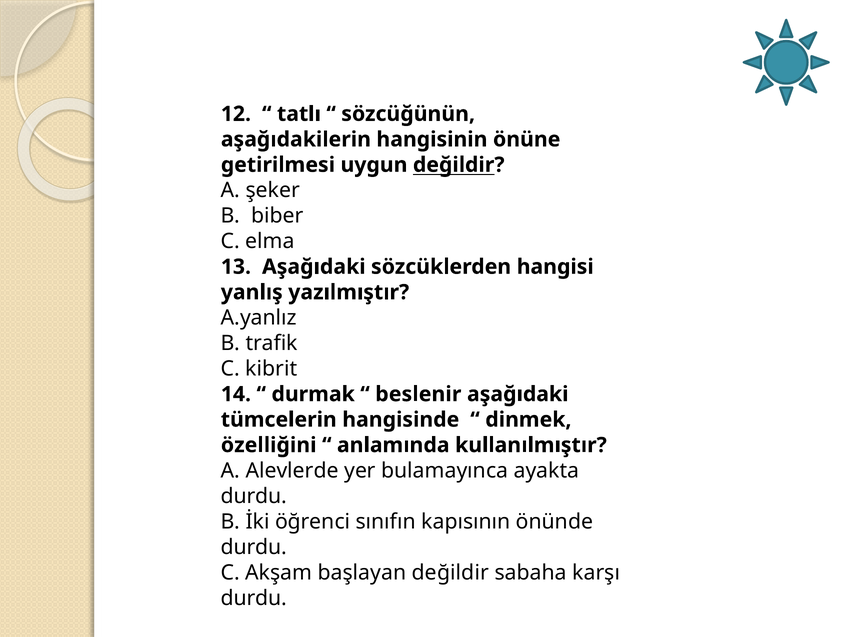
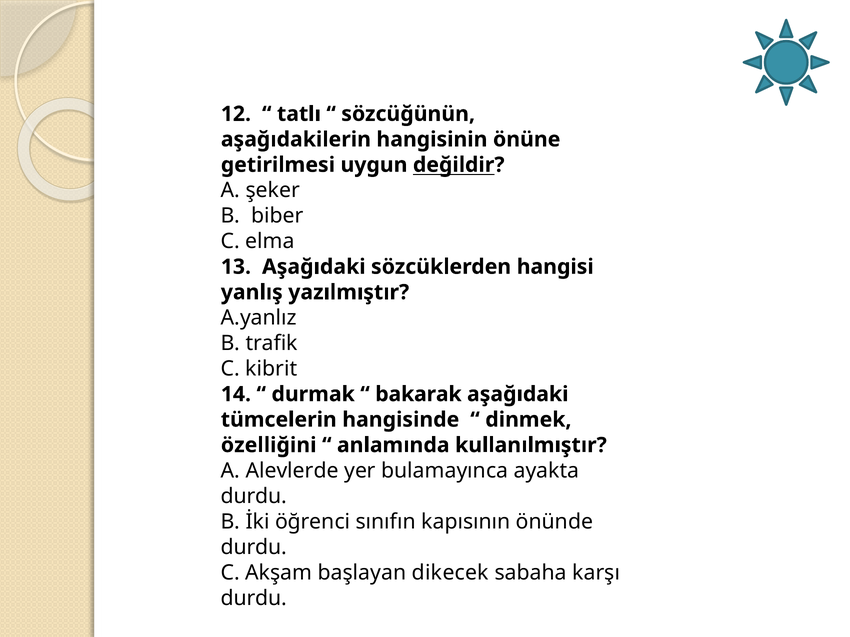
beslenir: beslenir -> bakarak (418, 394)
başlayan değildir: değildir -> dikecek (450, 573)
